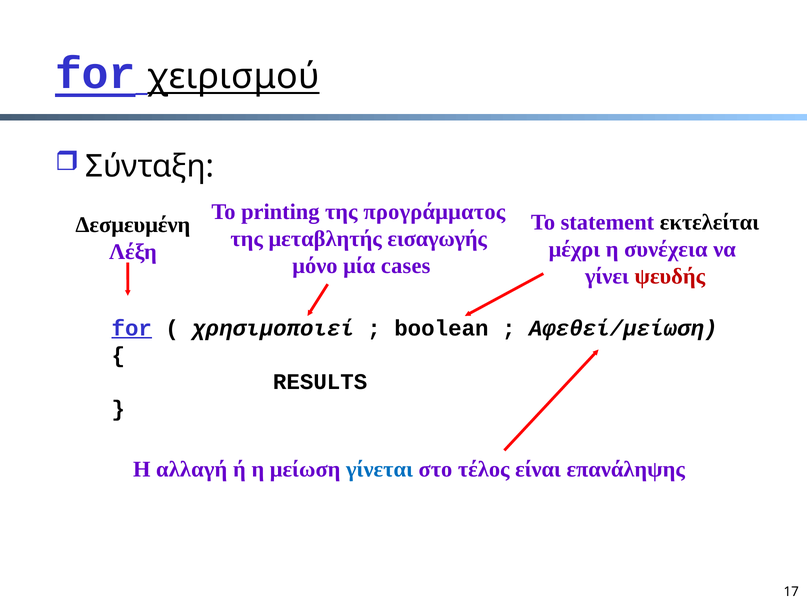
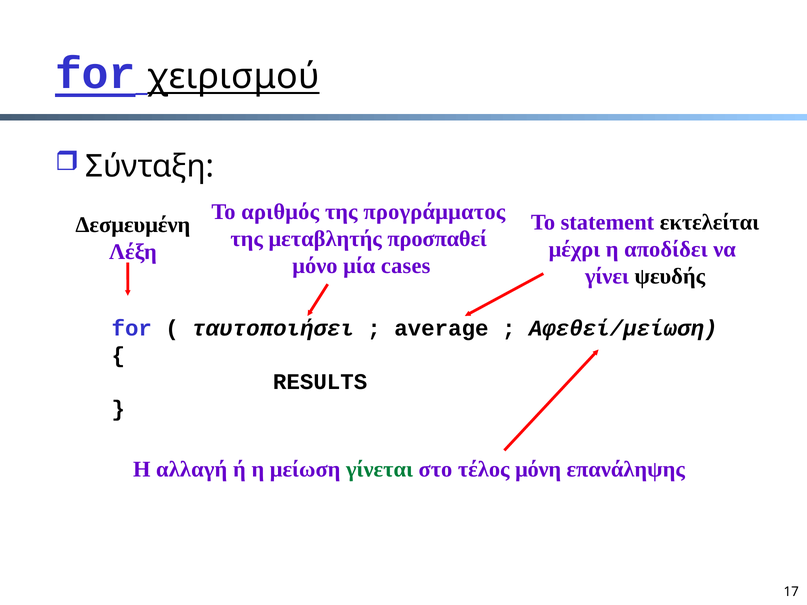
printing: printing -> αριθμός (280, 212)
εισαγωγής: εισαγωγής -> προσπαθεί (437, 239)
συνέχεια: συνέχεια -> αποδίδει (666, 249)
ψευδής colour: red -> black (670, 276)
for underline: present -> none (132, 328)
χρησιμοποιεί: χρησιμοποιεί -> ταυτοποιήσει (273, 328)
boolean: boolean -> average (441, 328)
γίνεται colour: blue -> green (380, 470)
είναι: είναι -> μόνη (538, 470)
